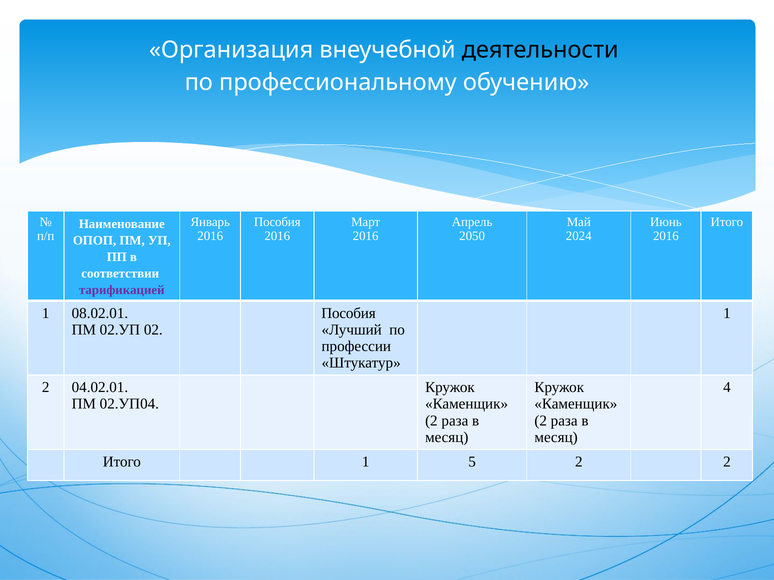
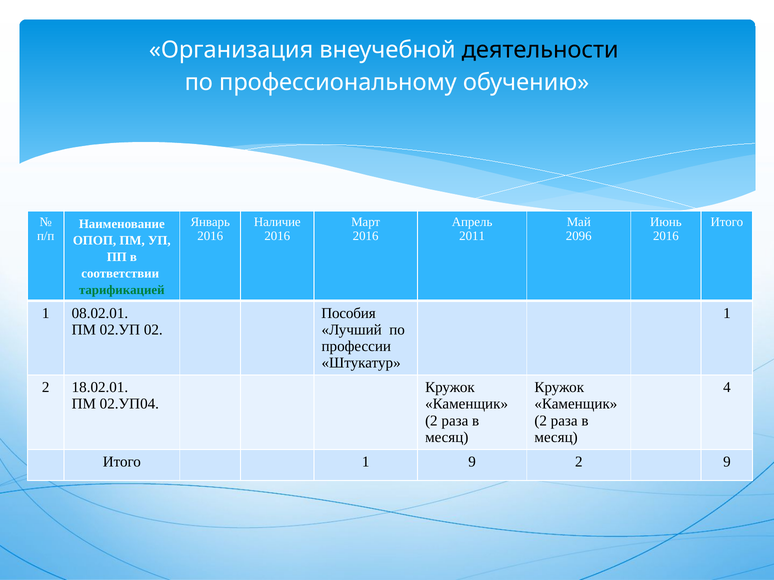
Пособия: Пособия -> Наличие (277, 222)
2050: 2050 -> 2011 (472, 236)
2024: 2024 -> 2096 (579, 236)
тарификацией colour: purple -> green (122, 290)
04.02.01: 04.02.01 -> 18.02.01 (100, 388)
1 5: 5 -> 9 (472, 462)
2 2: 2 -> 9 (727, 462)
